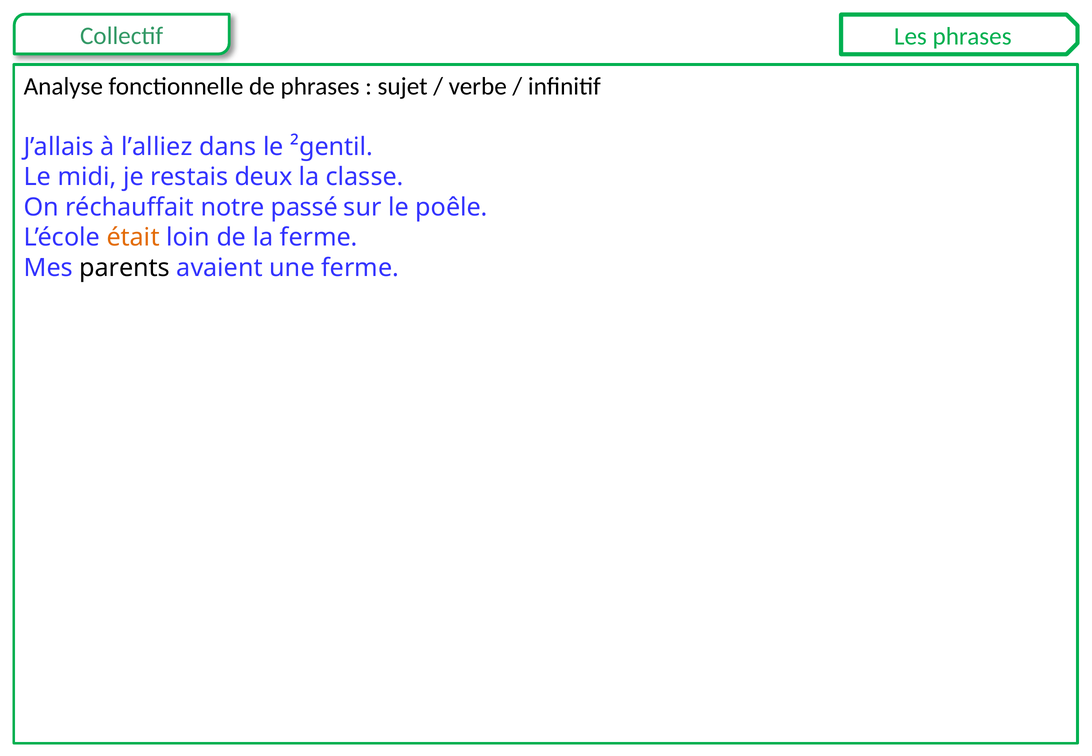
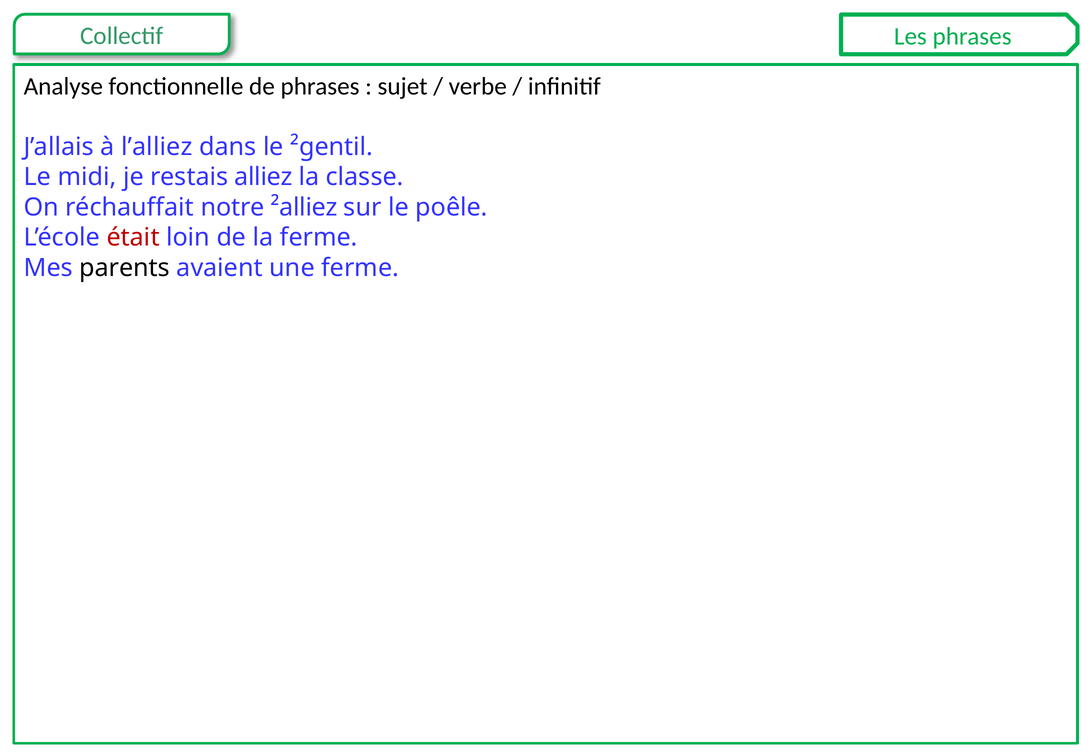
deux: deux -> alliez (264, 177)
passé: passé -> ²alliez (304, 207)
était colour: orange -> red (133, 238)
